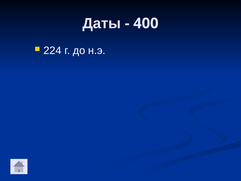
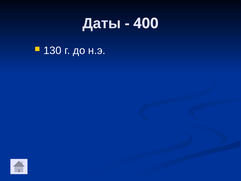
224: 224 -> 130 (53, 51)
